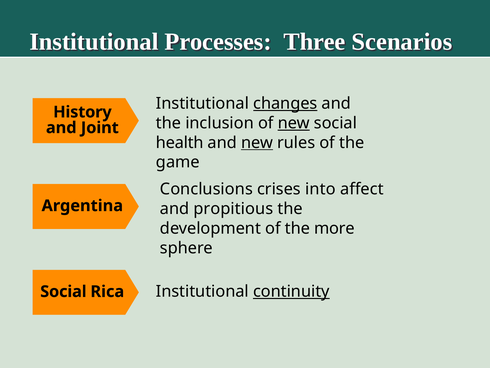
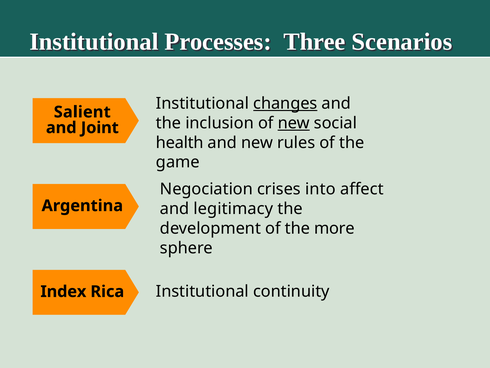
History: History -> Salient (82, 112)
new underline: present -> none (257, 142)
Conclusions: Conclusions -> Negociation (206, 189)
propitious: propitious -> legitimacy (233, 209)
continuity underline: present -> none (291, 291)
Social: Social -> Index (63, 291)
